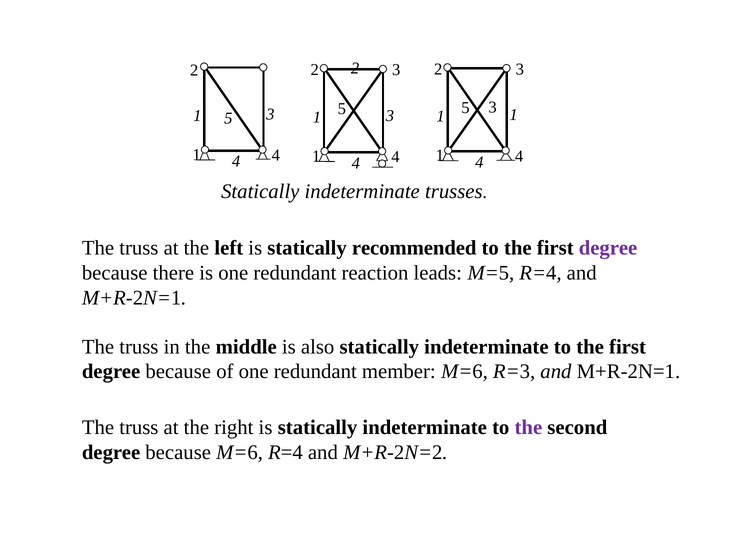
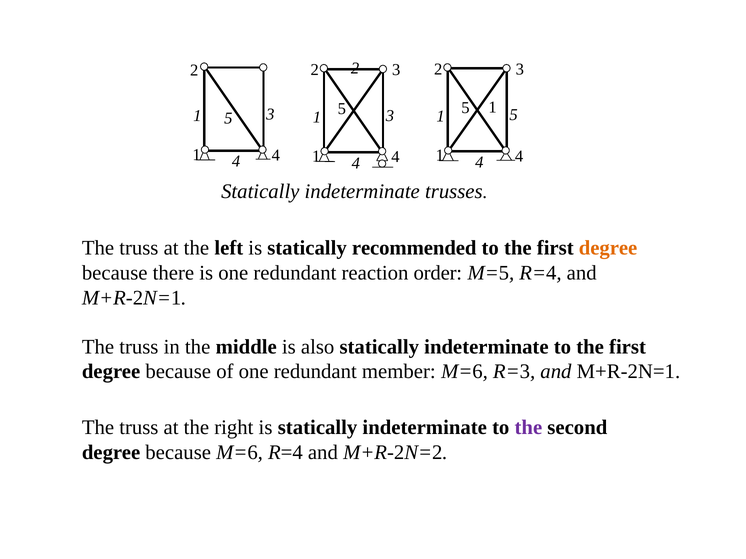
3: 3 -> 1 (493, 107)
1 1: 1 -> 5 (514, 115)
degree colour: purple -> orange (608, 248)
leads: leads -> order (438, 273)
